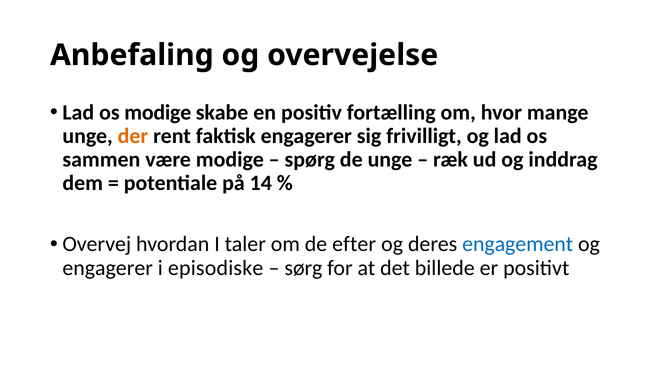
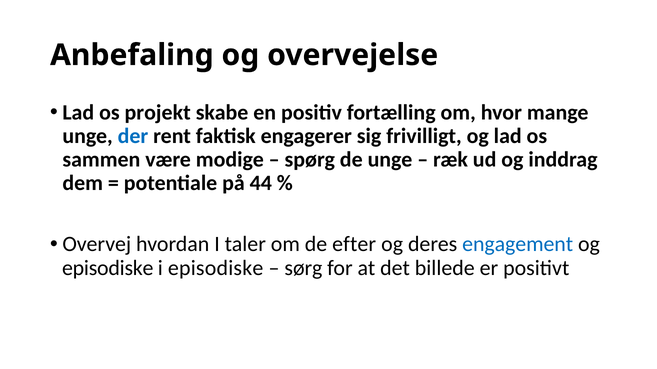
os modige: modige -> projekt (158, 113)
der colour: orange -> blue (133, 136)
14: 14 -> 44 (261, 184)
engagerer: engagerer -> episodiske (108, 268)
